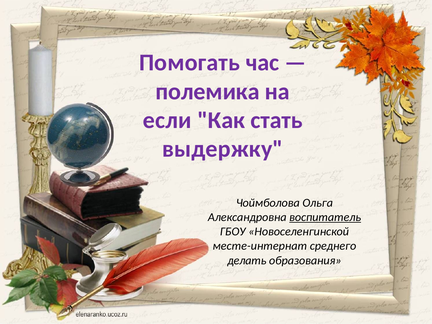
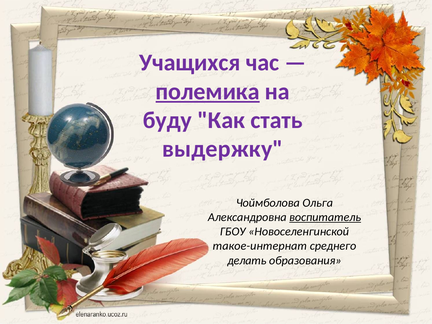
Помогать: Помогать -> Учащихся (190, 63)
полемика underline: none -> present (208, 91)
если: если -> буду (167, 120)
месте-интернат: месте-интернат -> такое-интернат (260, 246)
